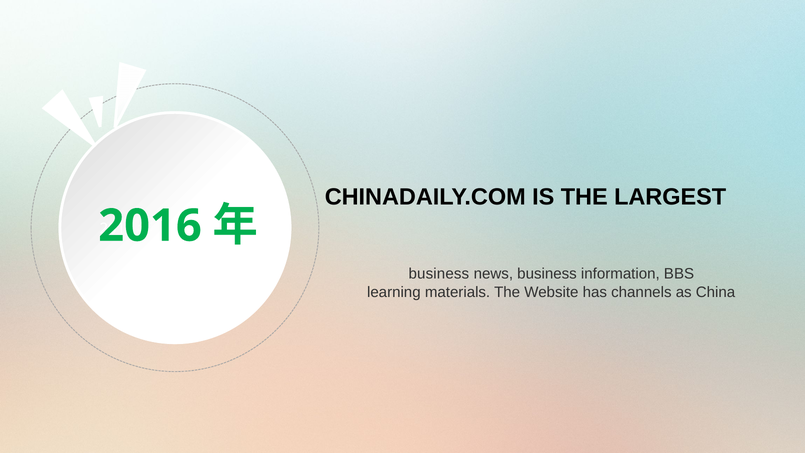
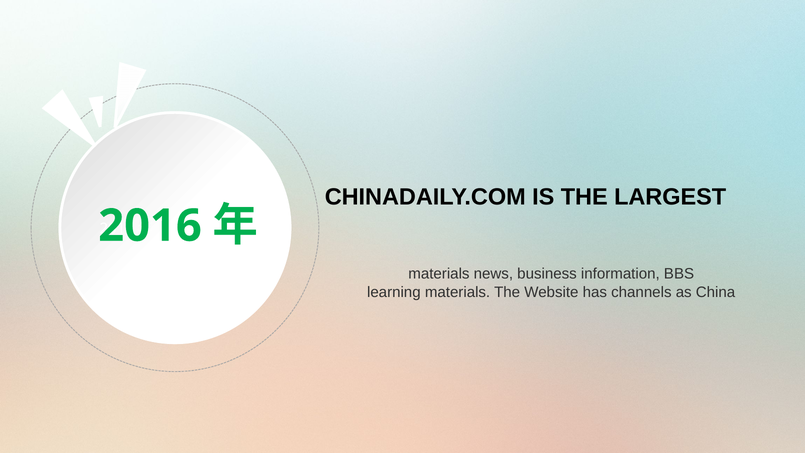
business: business -> materials (439, 274)
